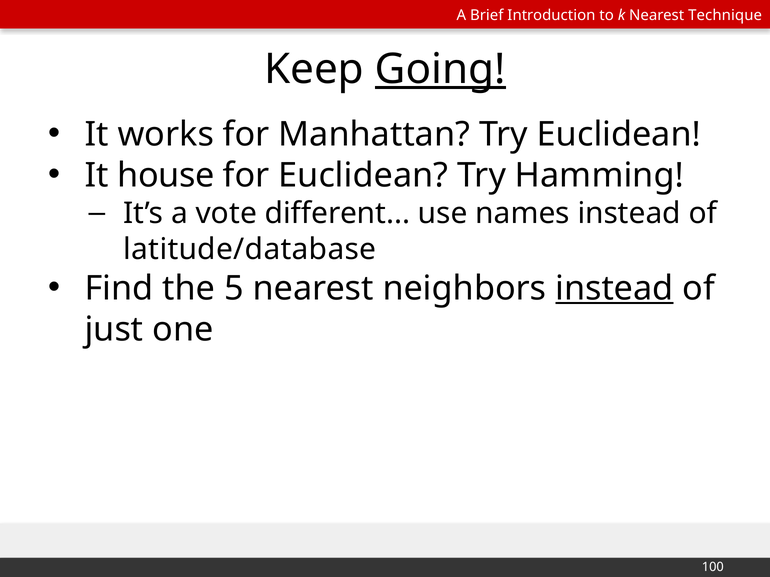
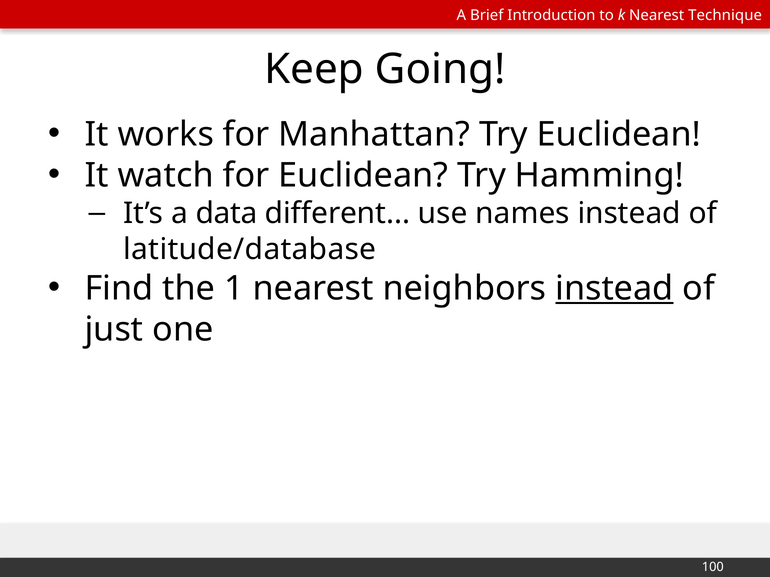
Going underline: present -> none (440, 69)
house: house -> watch (166, 176)
vote: vote -> data (227, 214)
5: 5 -> 1 (234, 288)
